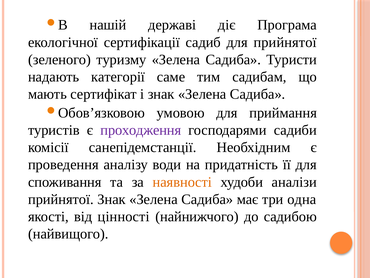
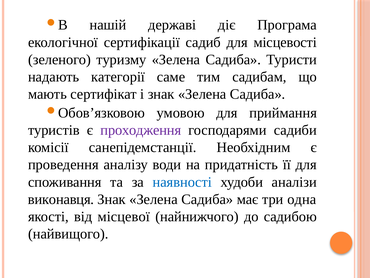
для прийнятої: прийнятої -> місцевості (285, 42)
наявності colour: orange -> blue (182, 182)
прийнятої: прийнятої -> виконавця (61, 199)
цінності: цінності -> місцевої (124, 216)
